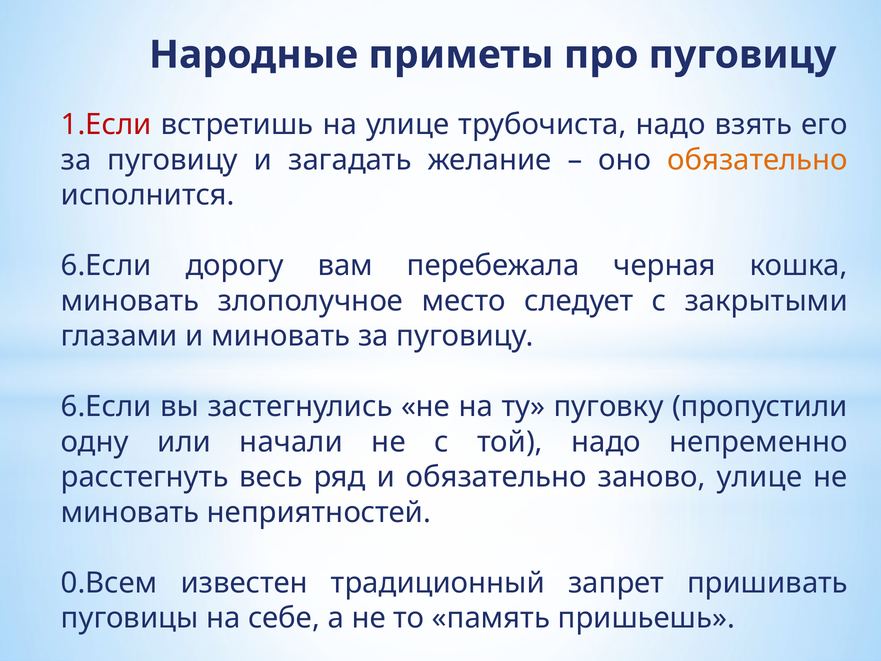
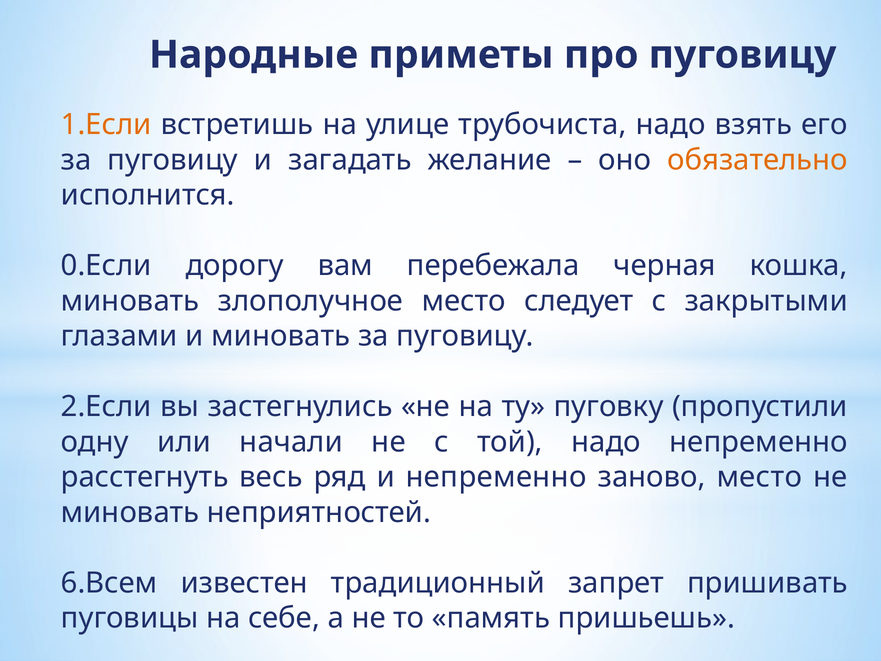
1.Если colour: red -> orange (106, 125)
6.Если: 6.Если -> 0.Если (106, 266)
6.Если: 6.Если -> 2.Если (106, 407)
и обязательно: обязательно -> непременно (496, 477)
заново улице: улице -> место (759, 477)
0.Всем: 0.Всем -> 6.Всем (109, 583)
